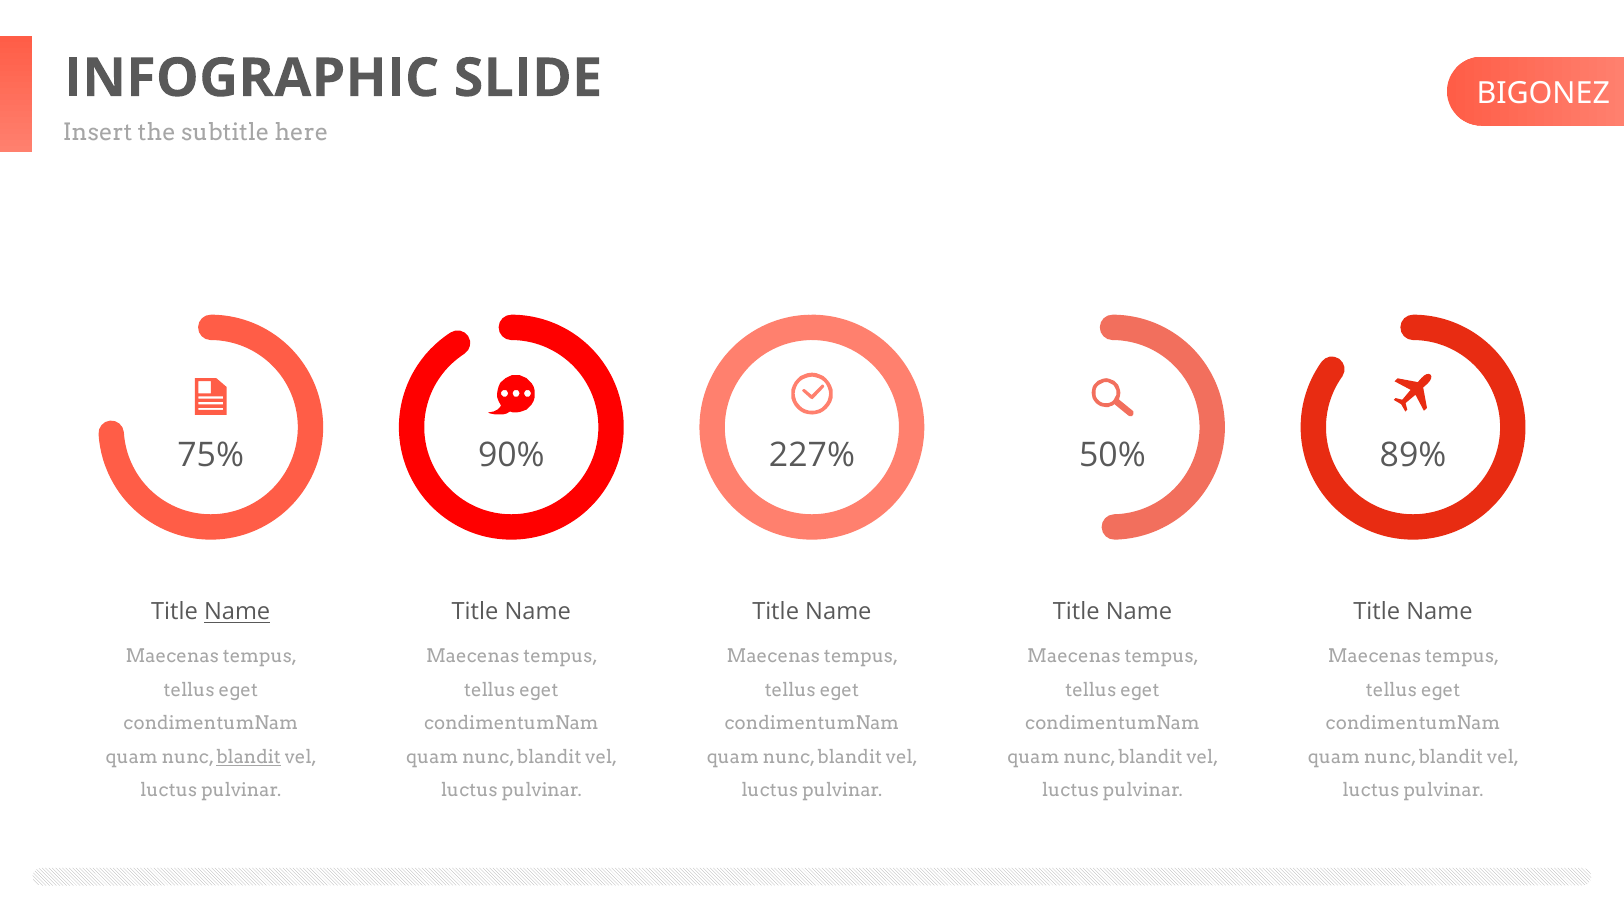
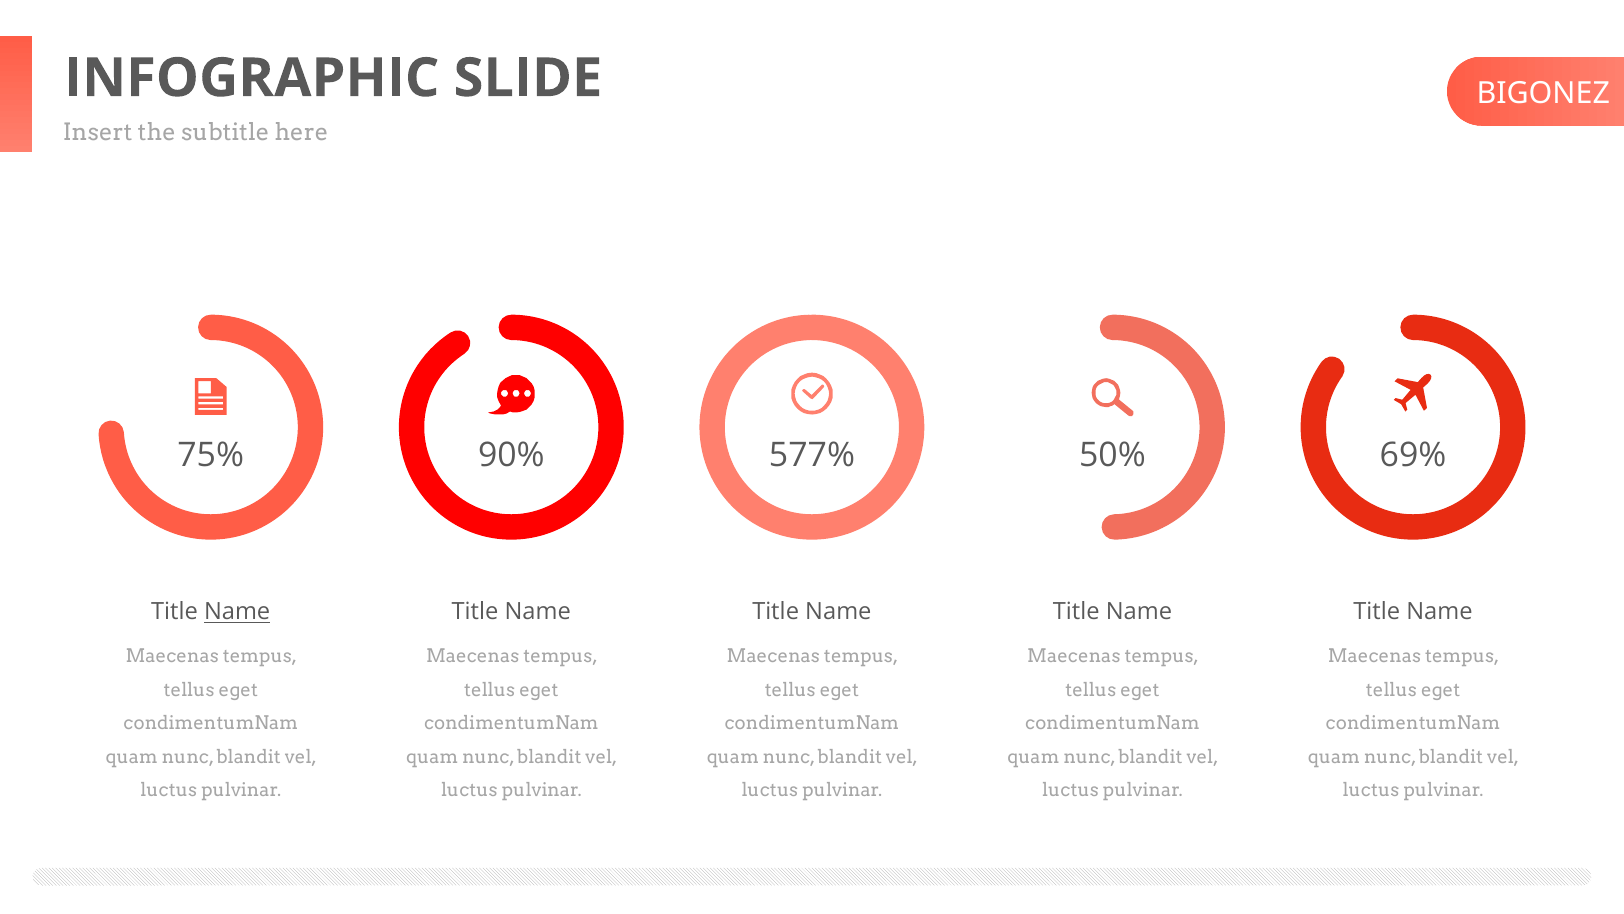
227%: 227% -> 577% (812, 455)
89%: 89% -> 69% (1413, 455)
blandit underline: present -> none (249, 757)
